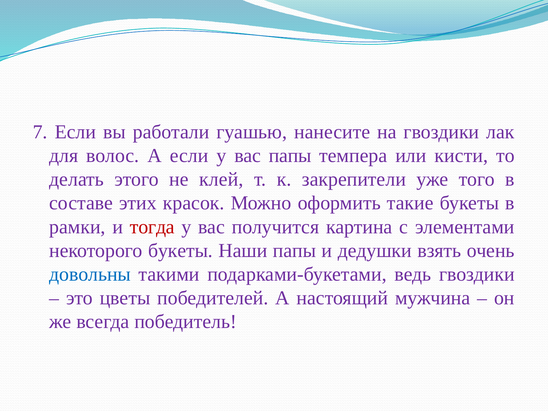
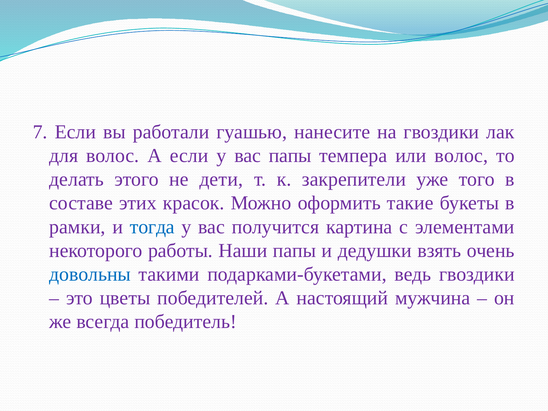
или кисти: кисти -> волос (461, 156)
клей: клей -> дети (221, 179)
тогда colour: red -> blue (152, 227)
некоторого букеты: букеты -> работы (181, 251)
